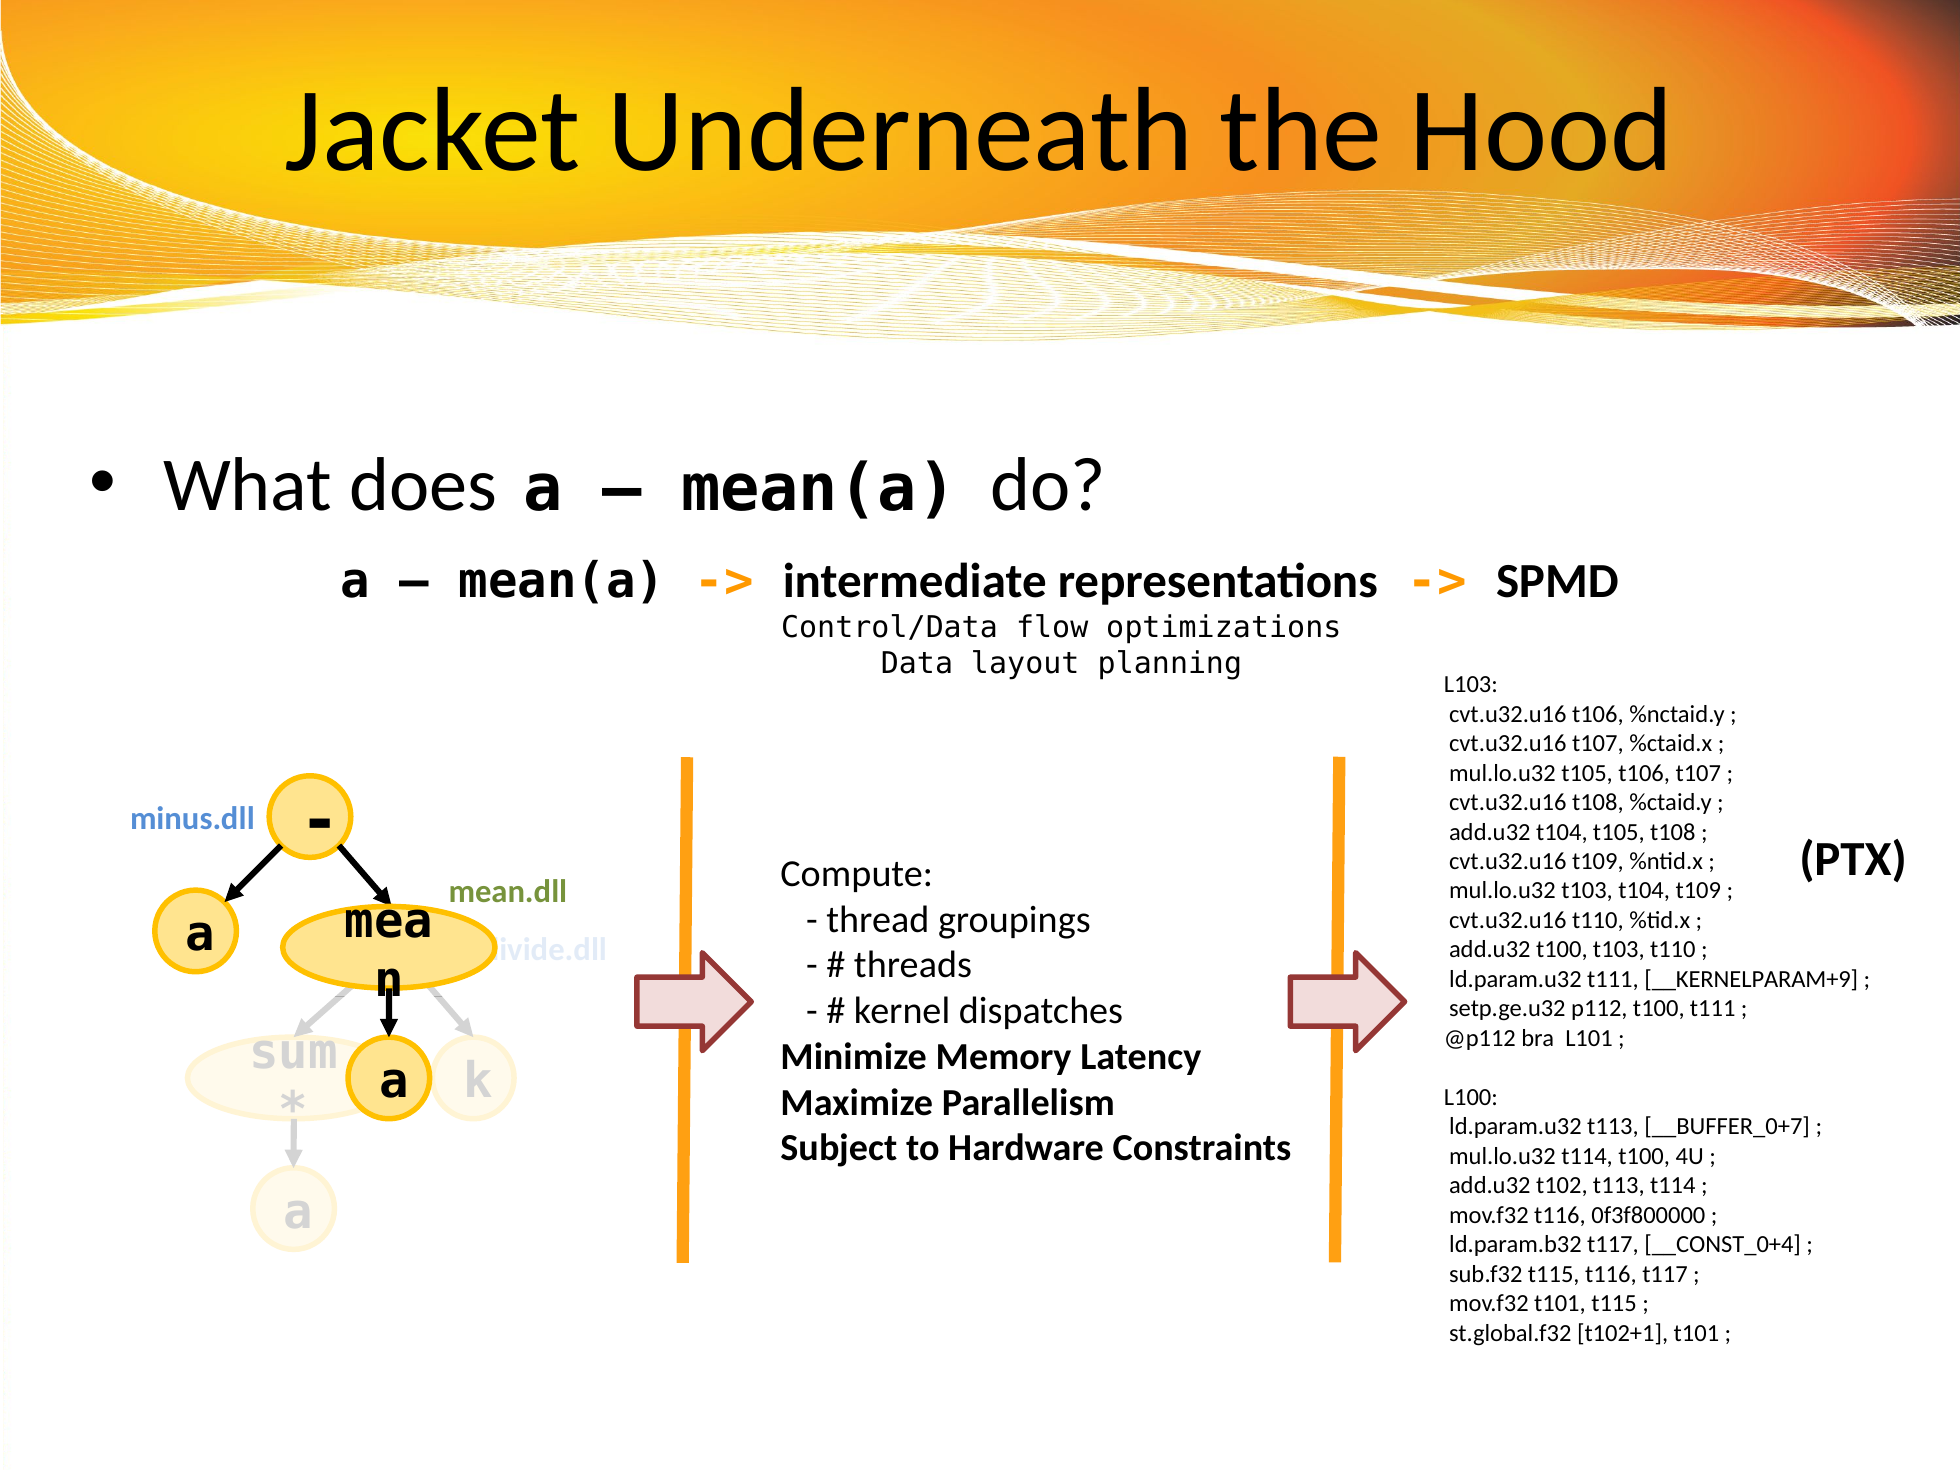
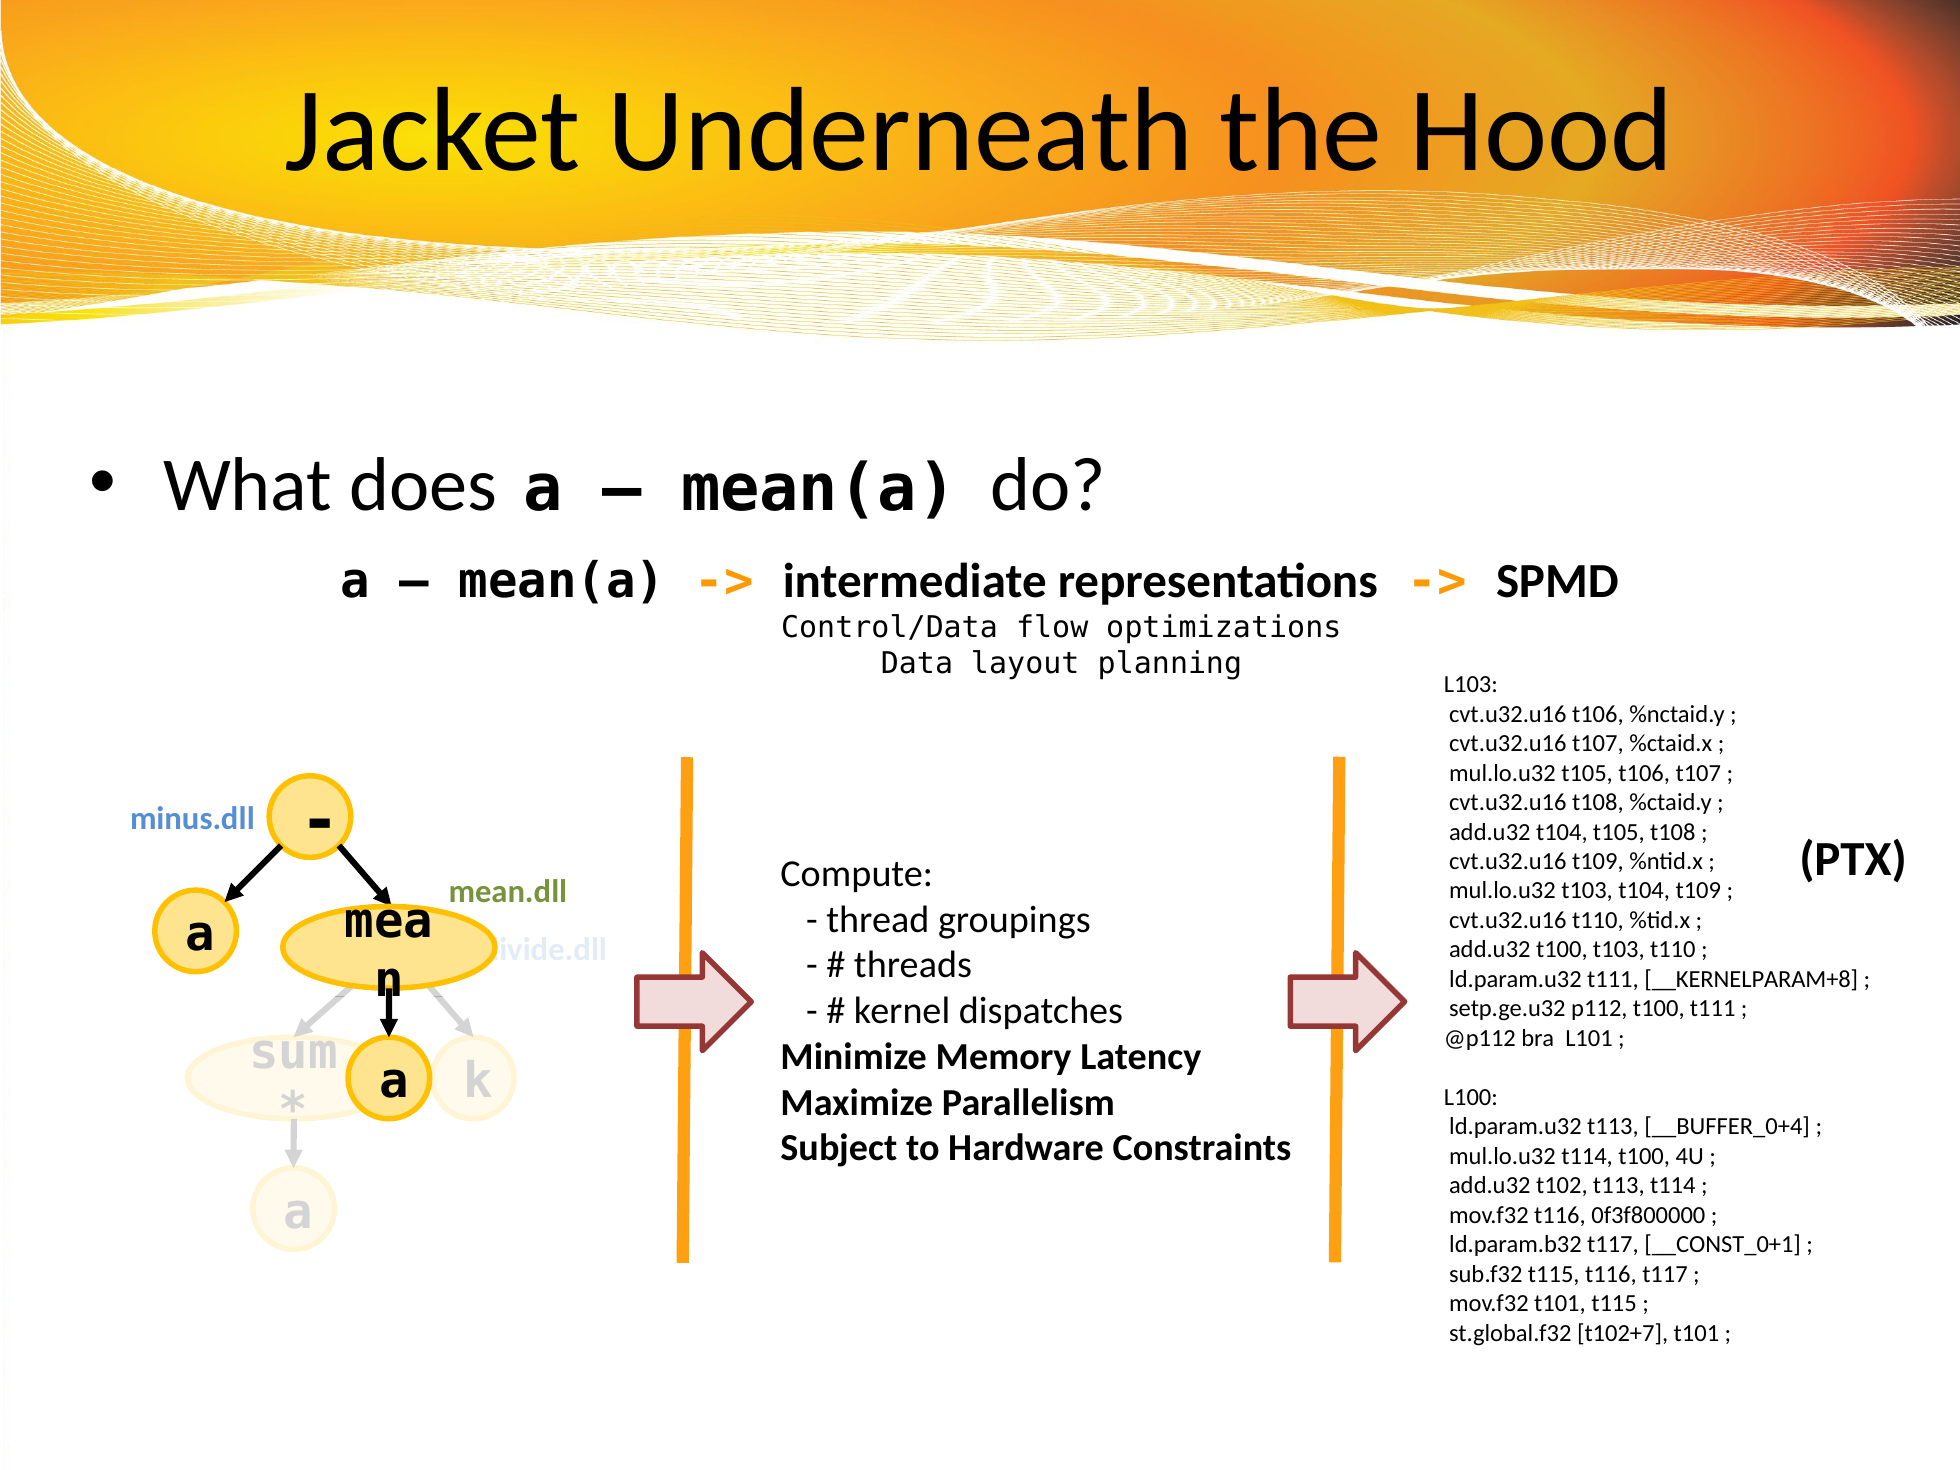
__KERNELPARAM+9: __KERNELPARAM+9 -> __KERNELPARAM+8 (1751, 979)
__BUFFER_0+7: __BUFFER_0+7 -> __BUFFER_0+4 (1727, 1127)
__CONST_0+4: __CONST_0+4 -> __CONST_0+1 (1723, 1245)
t102+1: t102+1 -> t102+7 (1623, 1333)
